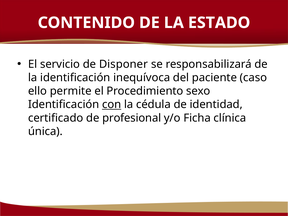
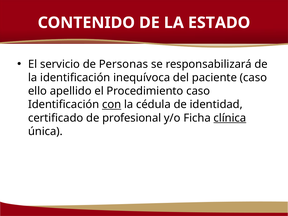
Disponer: Disponer -> Personas (123, 64)
permite: permite -> apellido (71, 91)
Procedimiento sexo: sexo -> caso (198, 91)
clínica underline: none -> present (230, 118)
